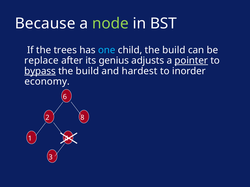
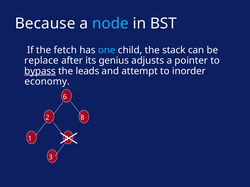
node colour: light green -> light blue (110, 24)
trees: trees -> fetch (65, 50)
child the build: build -> stack (174, 50)
pointer underline: present -> none (191, 61)
build: build -> leads (87, 71)
hardest: hardest -> attempt (140, 71)
